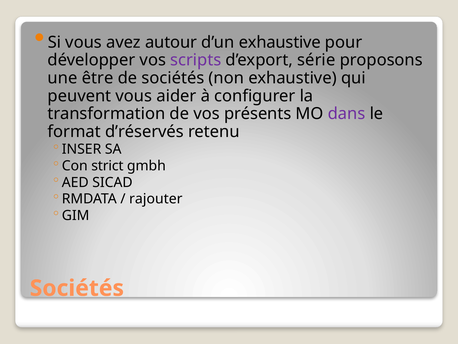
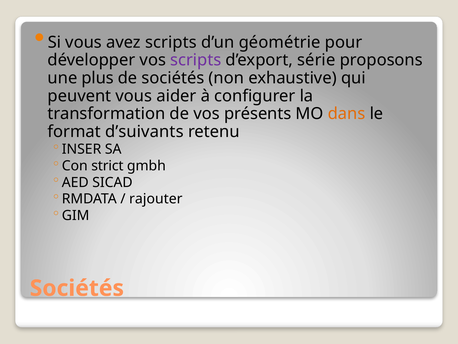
avez autour: autour -> scripts (171, 42)
d’un exhaustive: exhaustive -> géométrie (280, 42)
être: être -> plus (98, 78)
dans colour: purple -> orange (347, 114)
d’réservés: d’réservés -> d’suivants (144, 131)
